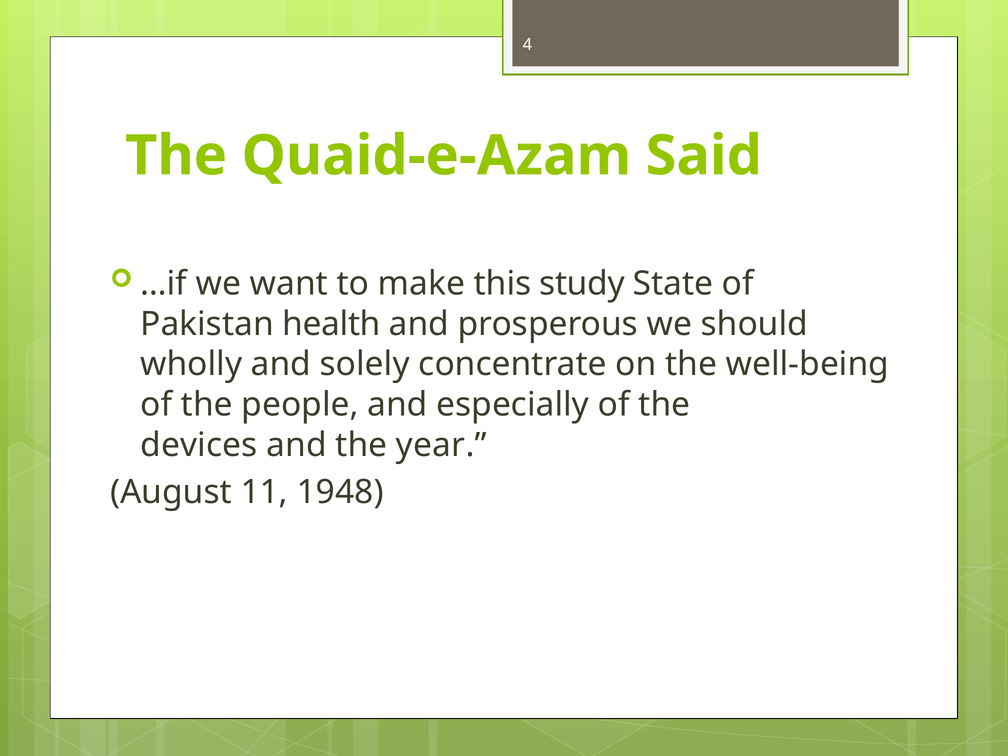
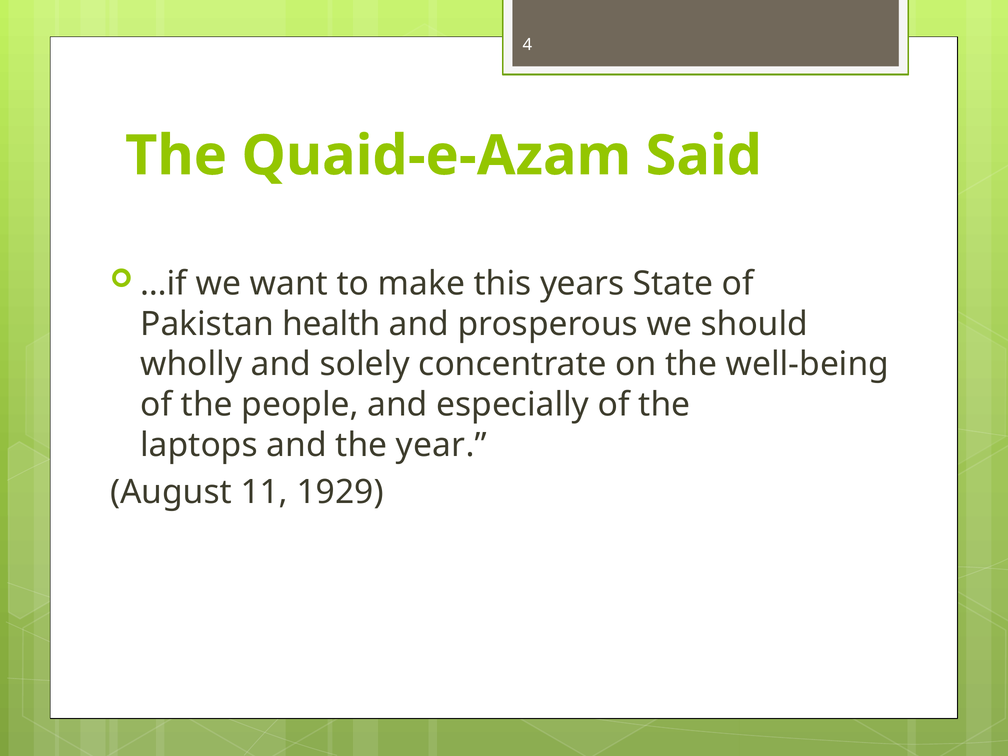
study: study -> years (582, 284)
devices: devices -> laptops (199, 445)
1948: 1948 -> 1929 (340, 492)
